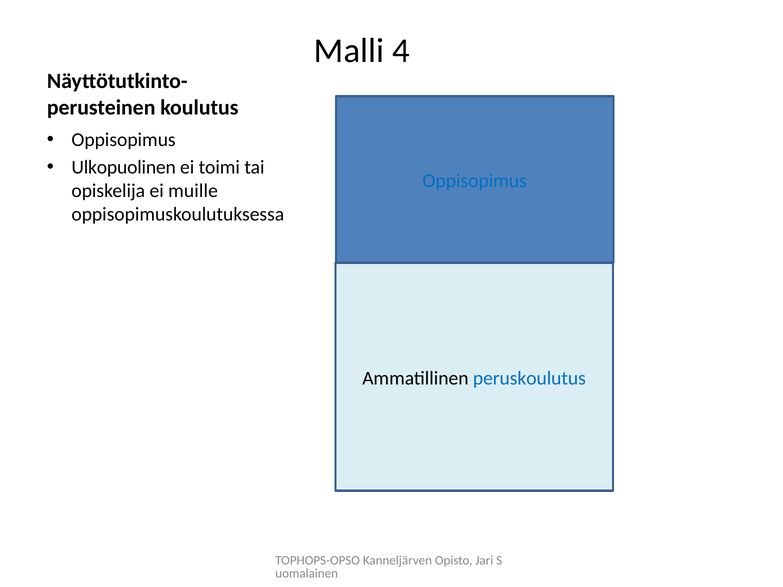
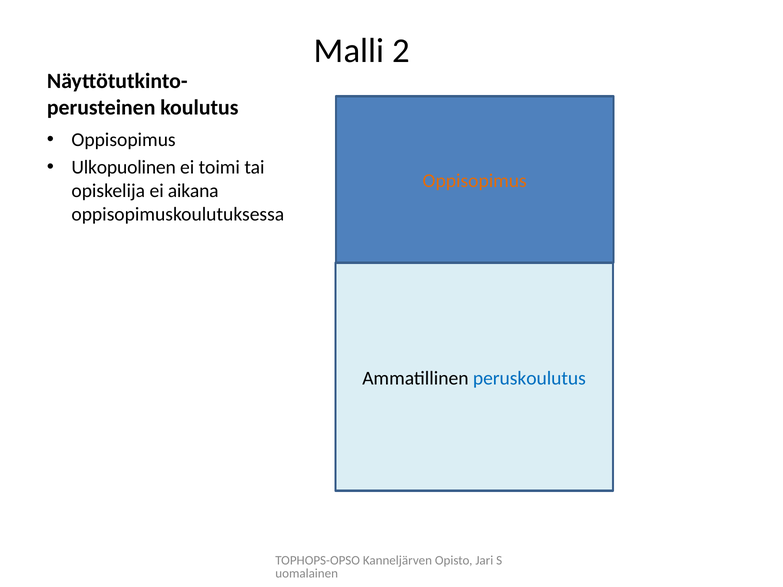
4: 4 -> 2 (401, 51)
Oppisopimus colour: blue -> orange (475, 181)
muille: muille -> aikana (193, 191)
